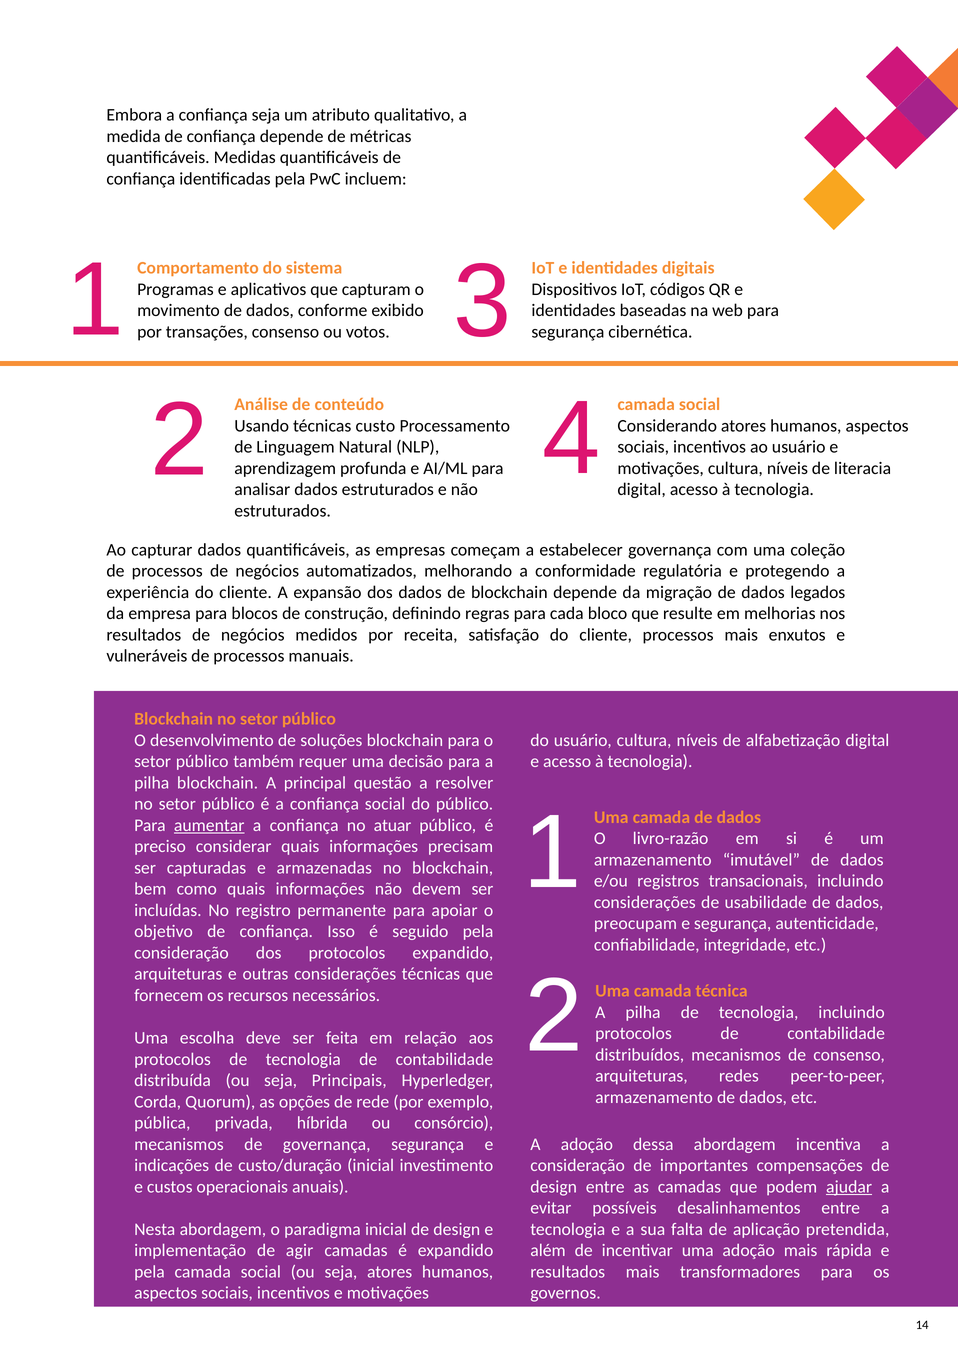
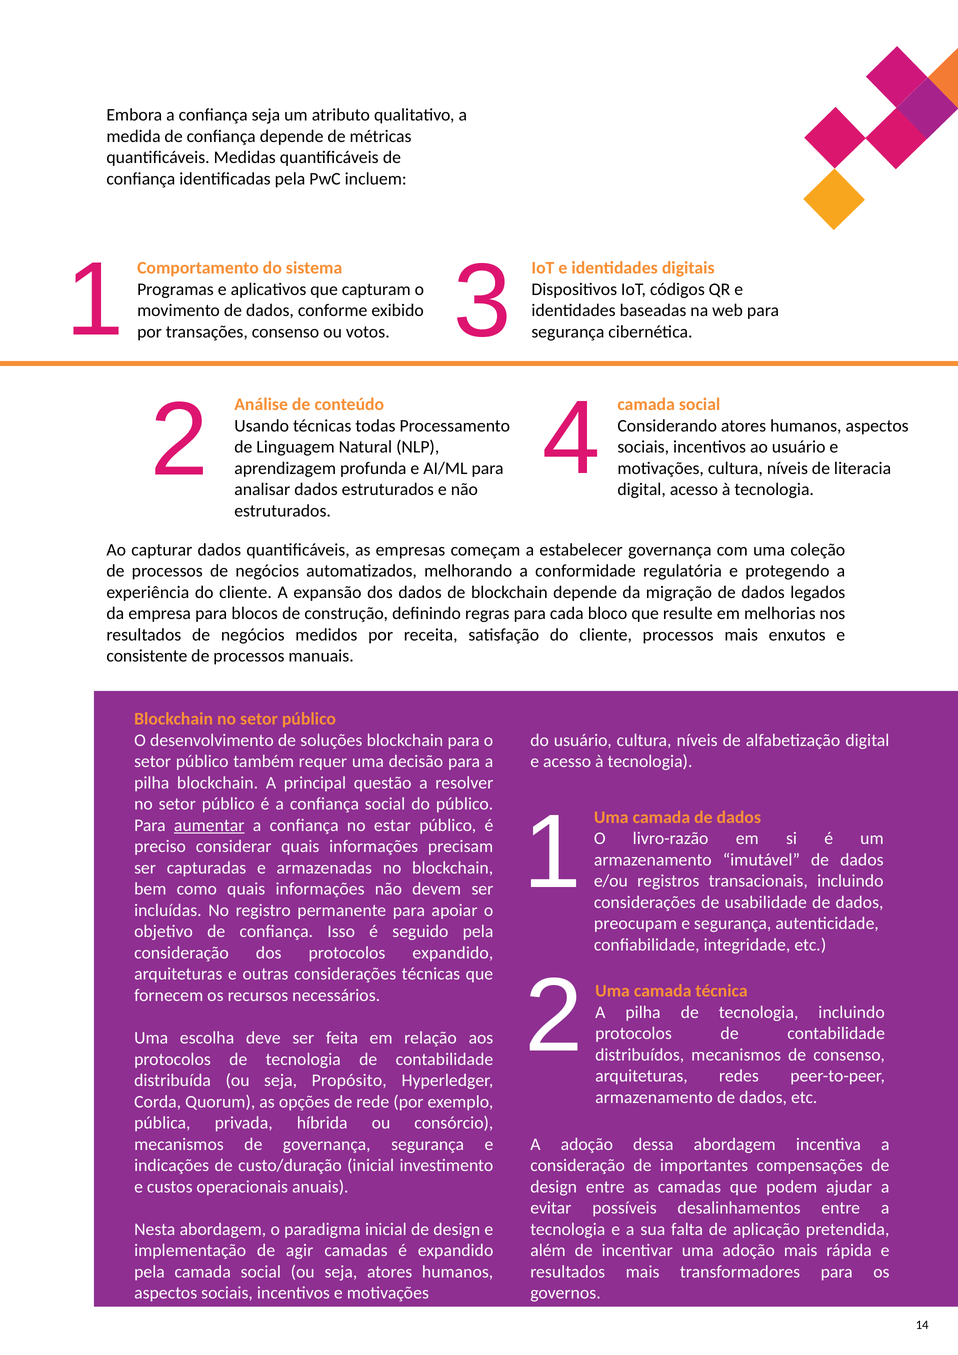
custo: custo -> todas (375, 426)
vulneráveis: vulneráveis -> consistente (147, 656)
atuar: atuar -> estar (392, 825)
Principais: Principais -> Propósito (349, 1080)
ajudar underline: present -> none (849, 1187)
